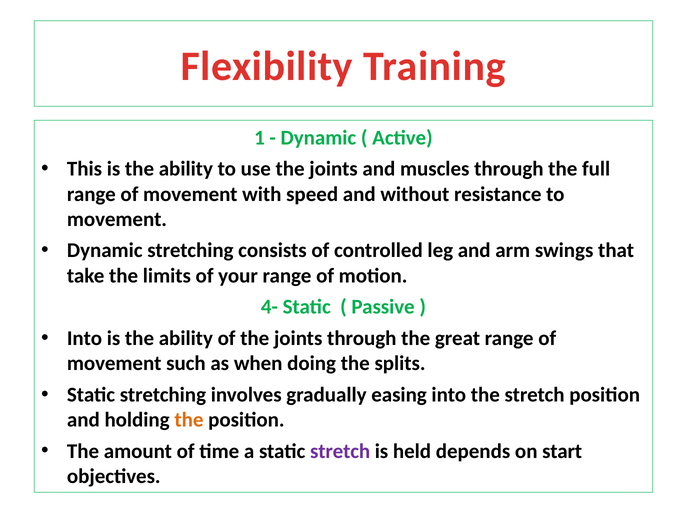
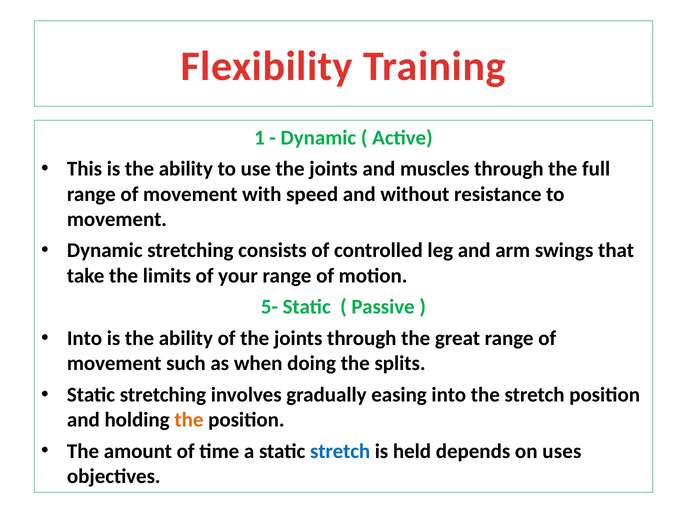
4-: 4- -> 5- (269, 307)
stretch colour: purple -> blue (340, 451)
start: start -> uses (562, 451)
